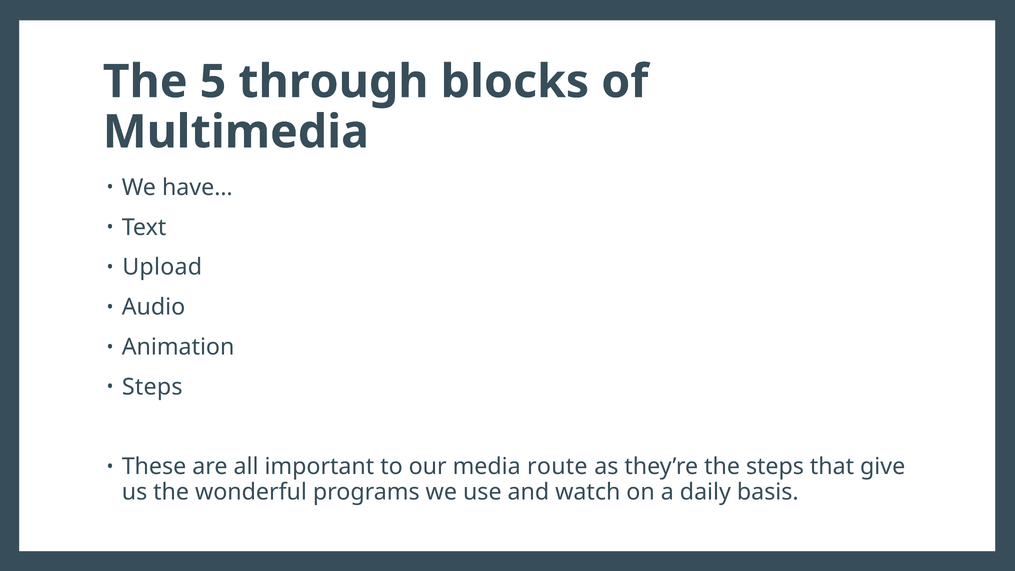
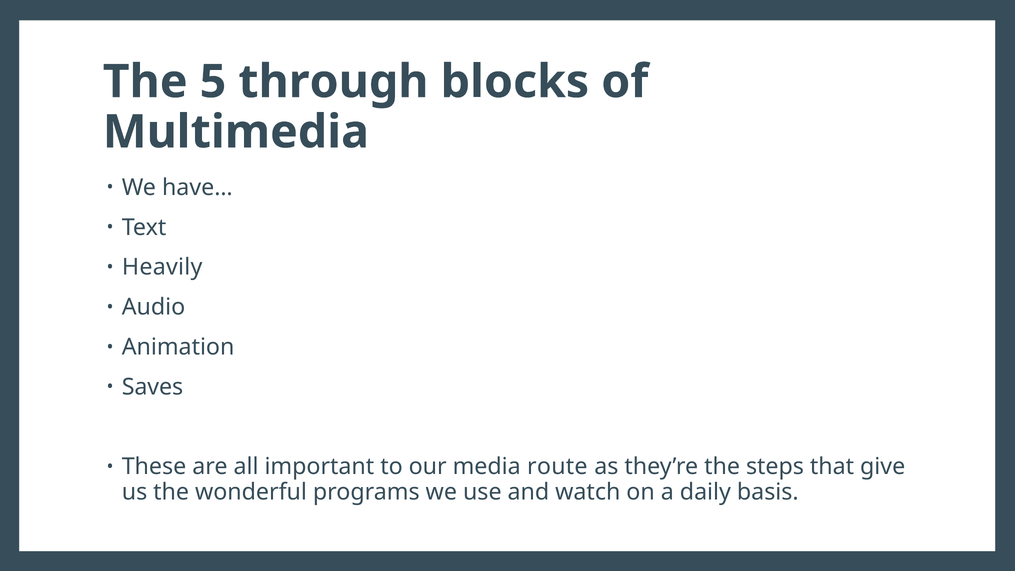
Upload: Upload -> Heavily (162, 267)
Steps: Steps -> Saves (152, 387)
